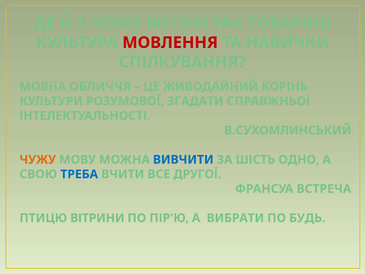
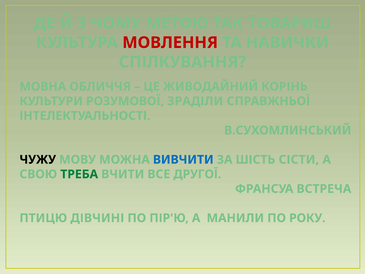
ЗГАДАТИ: ЗГАДАТИ -> ЗРАДІЛИ (195, 101)
ЧУЖУ colour: orange -> black (38, 159)
ОДНО: ОДНО -> СІСТИ (299, 159)
ТРЕБА colour: blue -> green (79, 174)
ВІТРИНИ: ВІТРИНИ -> ДІВЧИНІ (97, 218)
ВИБРАТИ: ВИБРАТИ -> МАНИЛИ (235, 218)
БУДЬ: БУДЬ -> РОКУ (307, 218)
